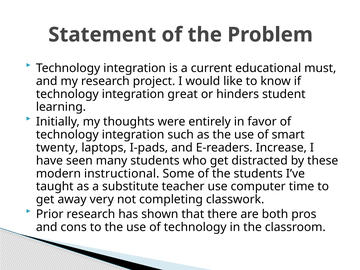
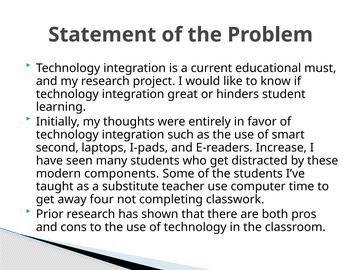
twenty: twenty -> second (57, 148)
instructional: instructional -> components (122, 174)
very: very -> four (102, 199)
